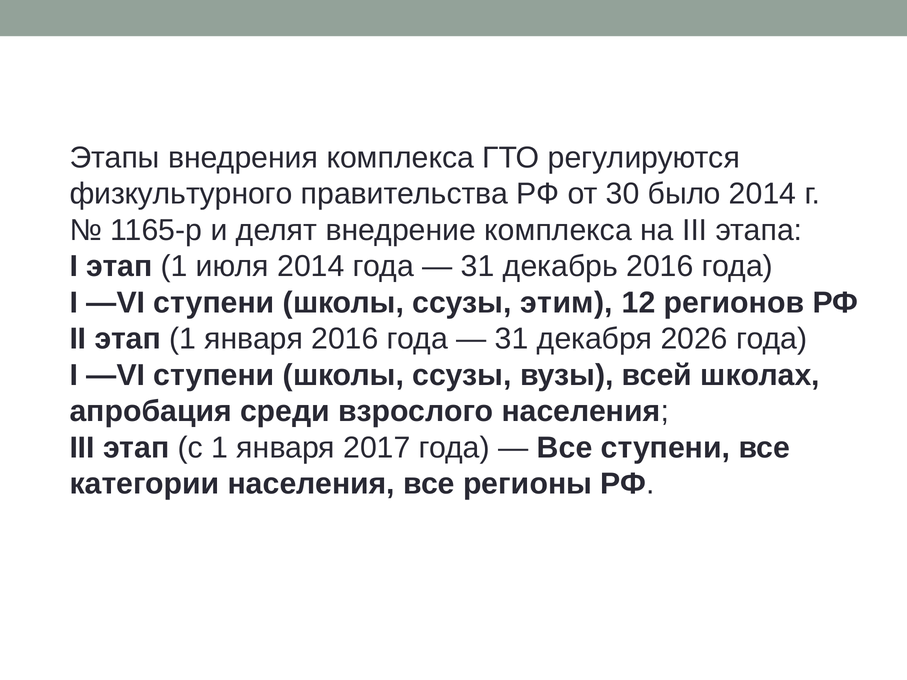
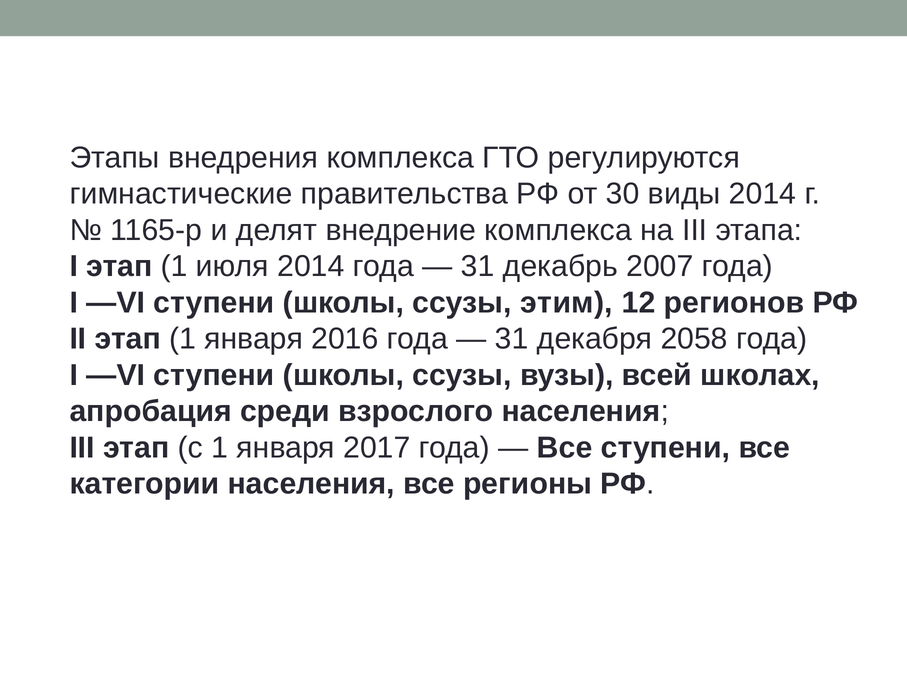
физкультурного: физкультурного -> гимнастические (181, 194)
было: было -> виды (684, 194)
декабрь 2016: 2016 -> 2007 (660, 267)
2026: 2026 -> 2058 (694, 339)
